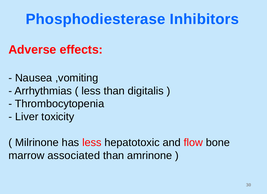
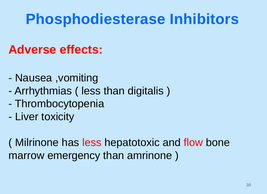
associated: associated -> emergency (74, 156)
